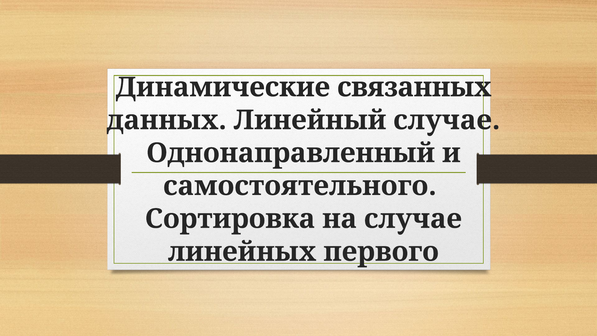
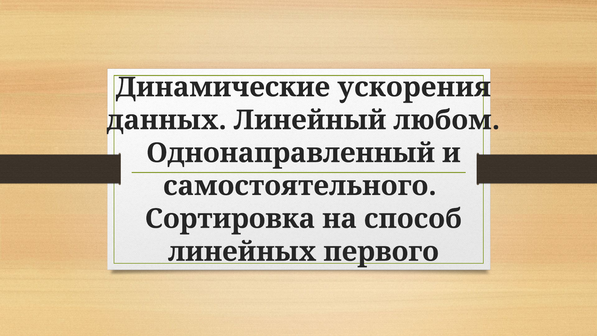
связанных: связанных -> ускорения (414, 87)
Линейный случае: случае -> любом (447, 120)
на случае: случае -> способ (413, 219)
